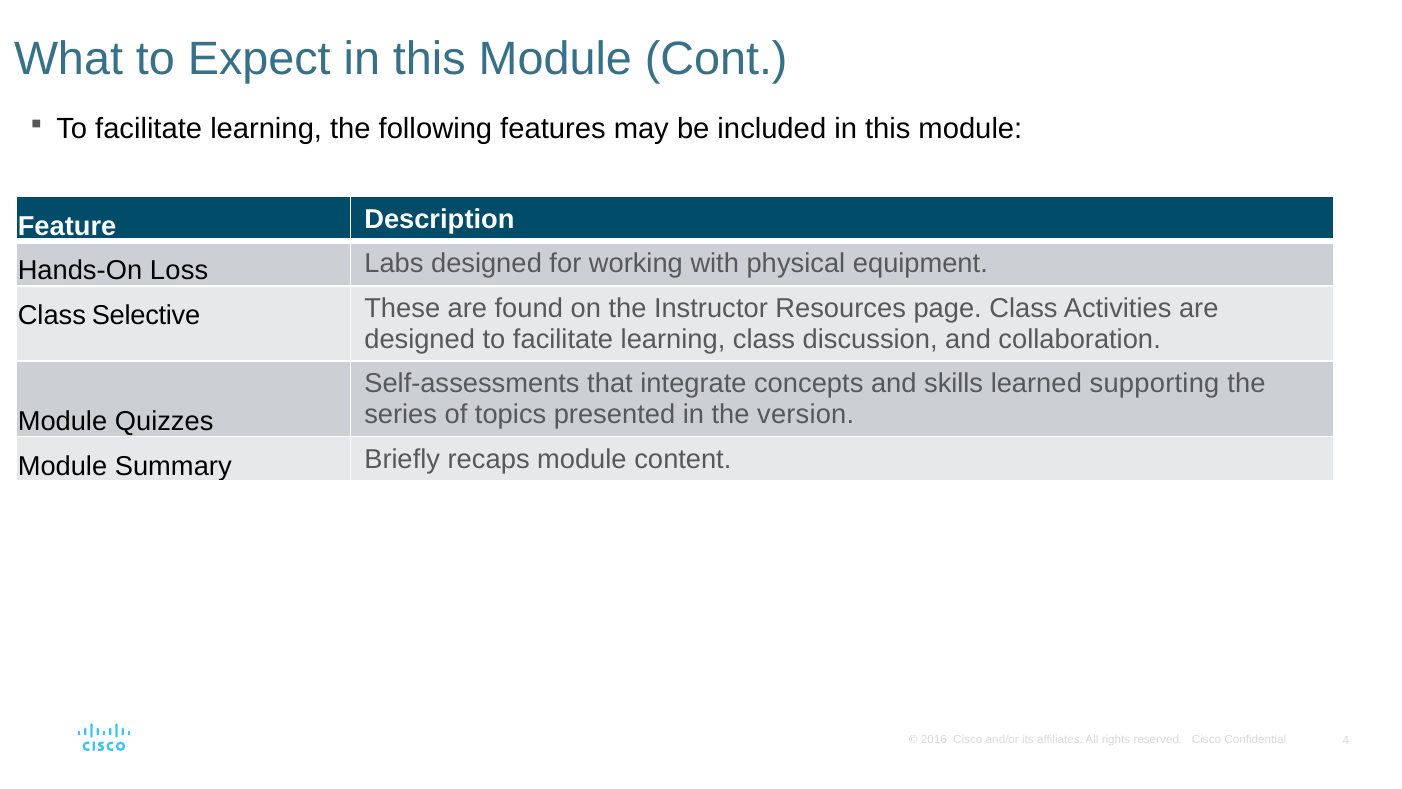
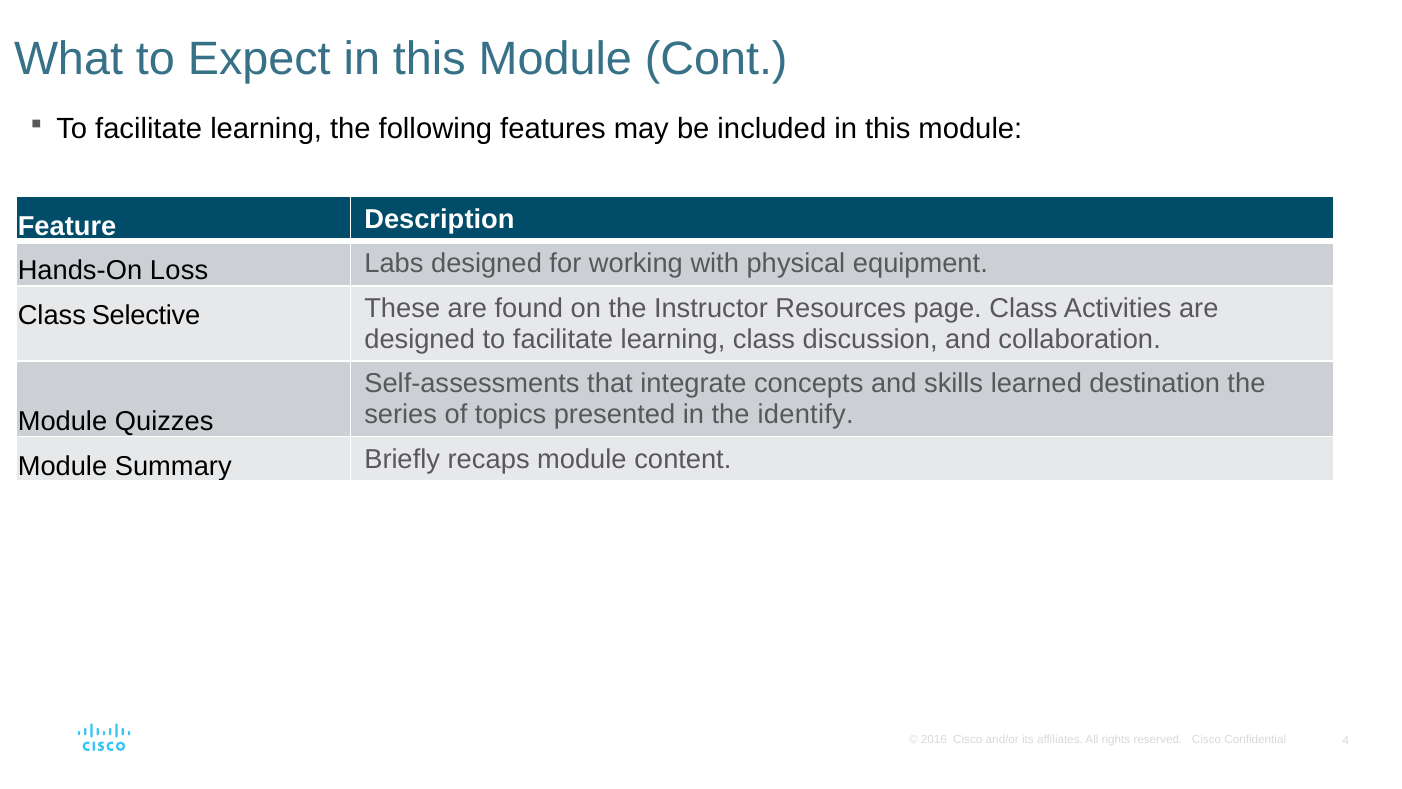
supporting: supporting -> destination (1155, 384)
version: version -> identify (806, 414)
